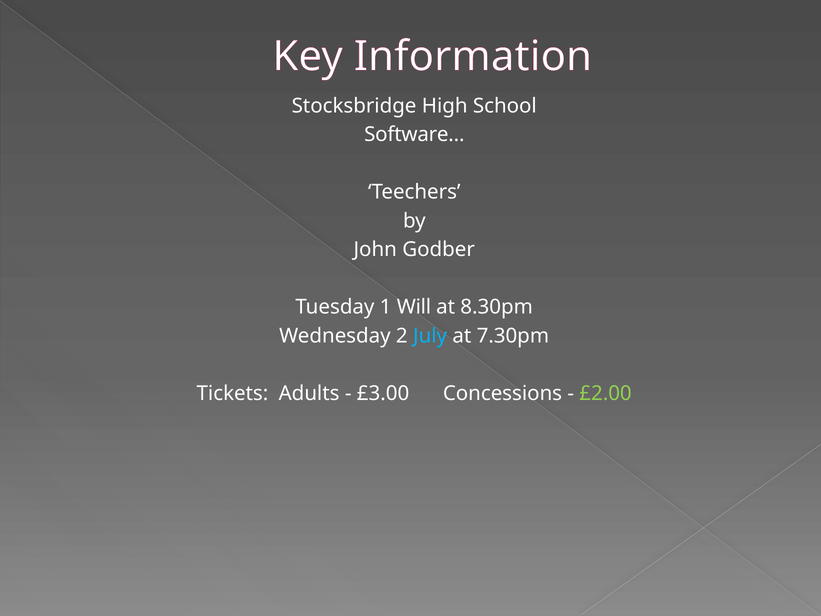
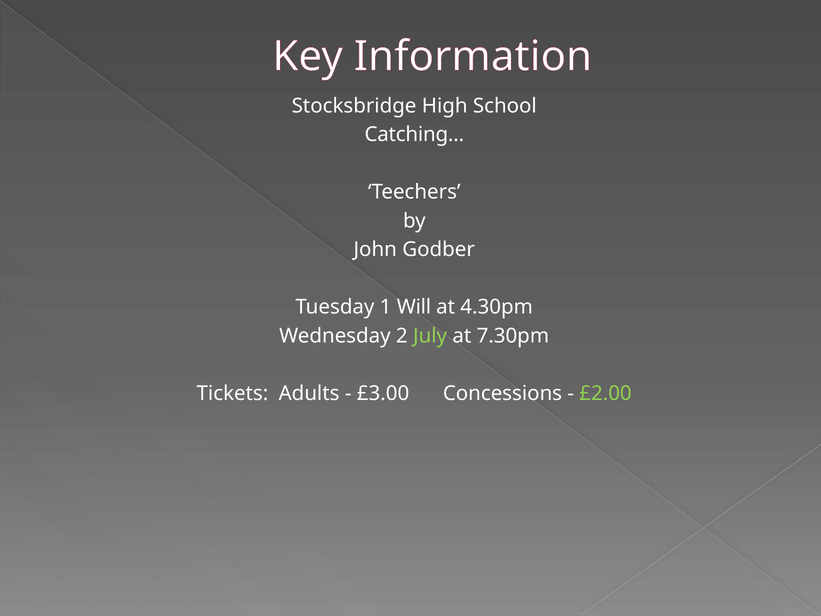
Software…: Software… -> Catching… (414, 135)
8.30pm: 8.30pm -> 4.30pm (497, 307)
July colour: light blue -> light green (430, 336)
